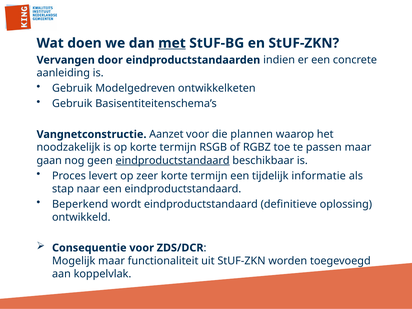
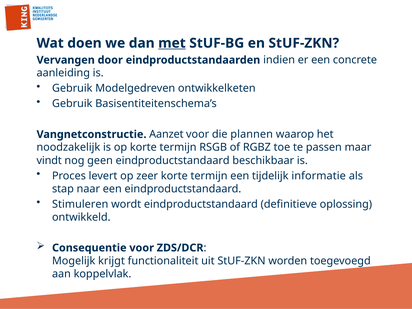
gaan: gaan -> vindt (49, 160)
eindproductstandaard underline: present -> none (173, 160)
Beperkend: Beperkend -> Stimuleren (80, 204)
Mogelijk maar: maar -> krijgt (112, 261)
